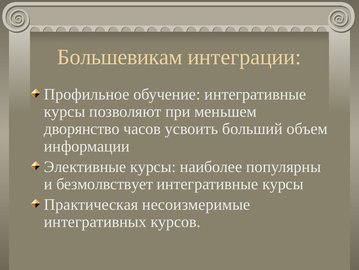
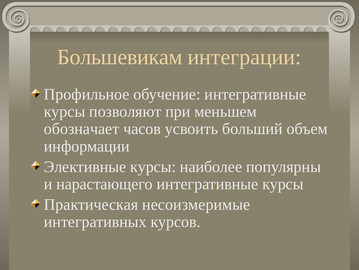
дворянство: дворянство -> обозначает (82, 129)
безмолвствует: безмолвствует -> нарастающего (105, 184)
